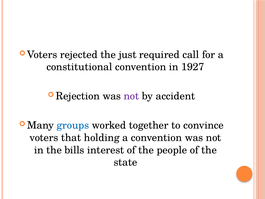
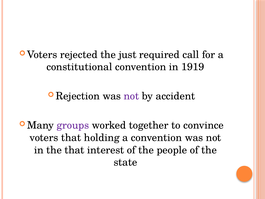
1927: 1927 -> 1919 (193, 67)
groups colour: blue -> purple (73, 125)
the bills: bills -> that (74, 150)
